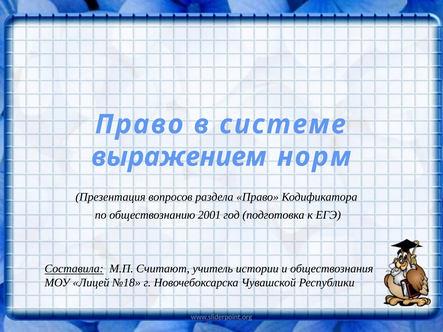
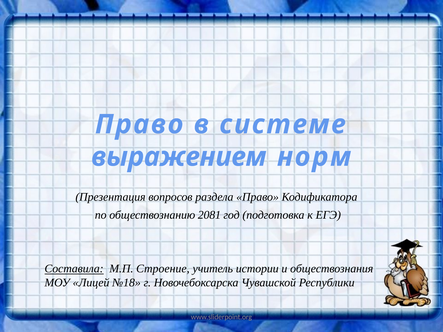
2001: 2001 -> 2081 (209, 215)
Считают: Считают -> Строение (163, 269)
